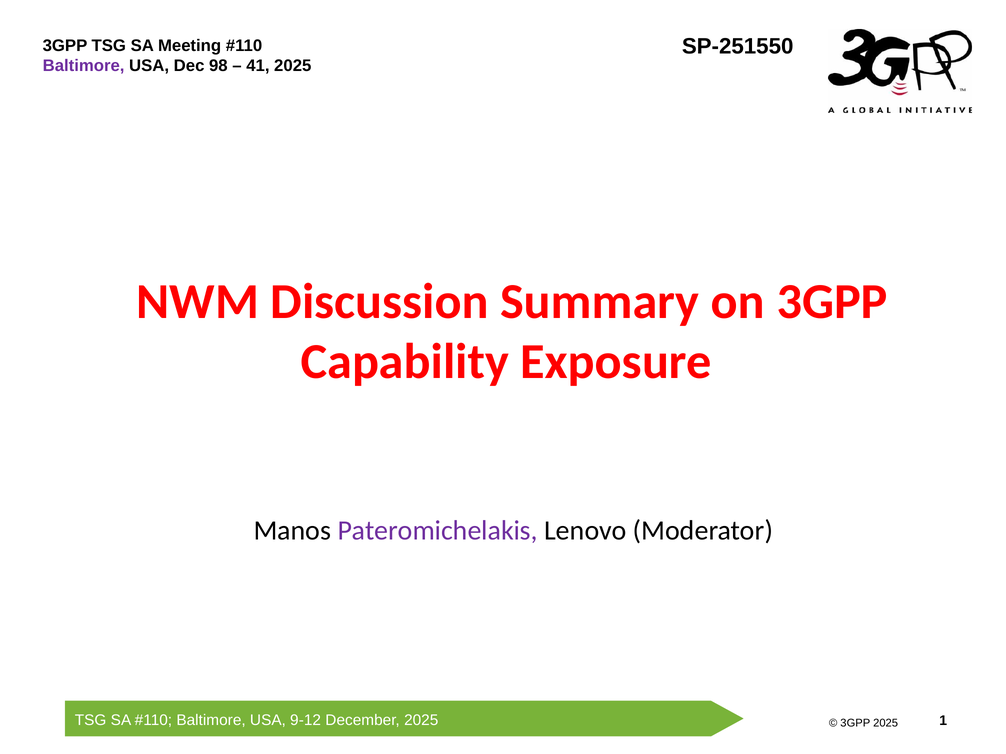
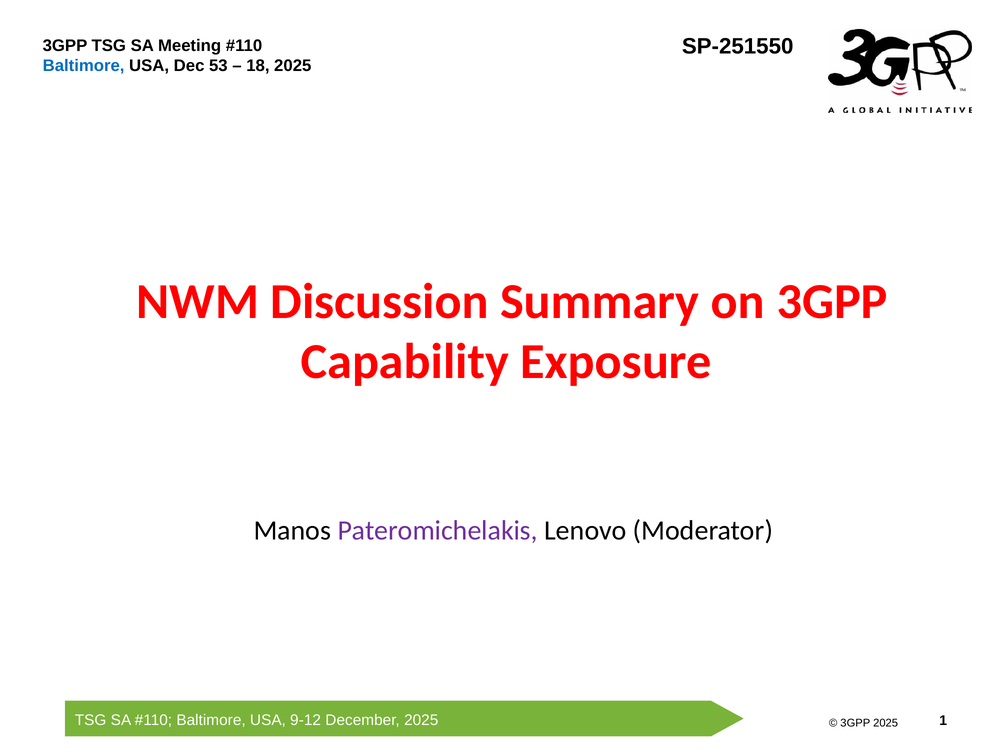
Baltimore colour: purple -> blue (84, 66)
98: 98 -> 53 (218, 66)
41: 41 -> 18 (258, 66)
